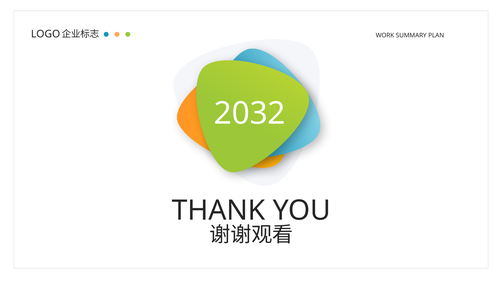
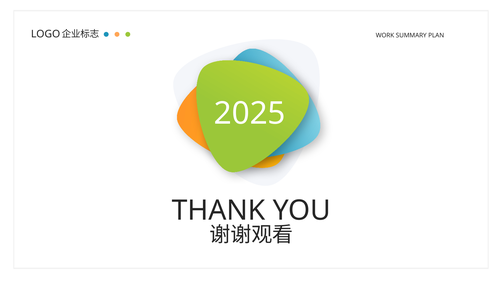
2032: 2032 -> 2025 (250, 114)
